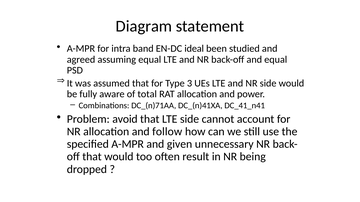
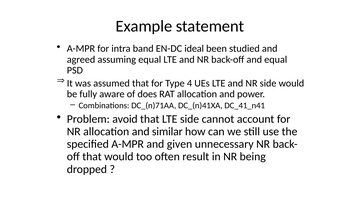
Diagram: Diagram -> Example (144, 26)
3: 3 -> 4 (190, 83)
total: total -> does (147, 94)
follow: follow -> similar (167, 132)
